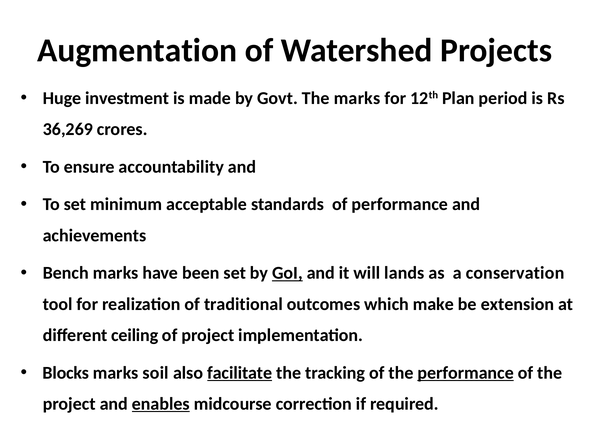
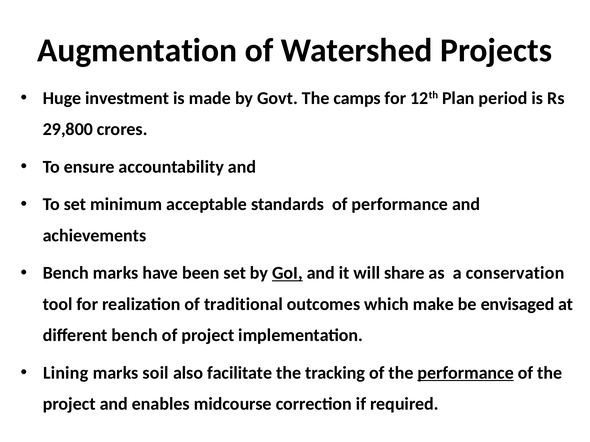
The marks: marks -> camps (357, 98)
36,269: 36,269 -> 29,800 (68, 129)
lands: lands -> share (404, 273)
extension: extension -> envisaged (518, 304)
different ceiling: ceiling -> bench (135, 336)
Blocks: Blocks -> Lining (66, 373)
facilitate underline: present -> none (240, 373)
enables underline: present -> none (161, 404)
